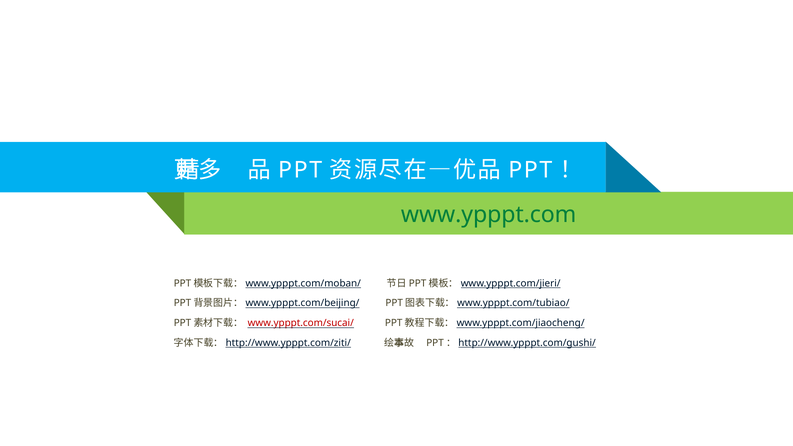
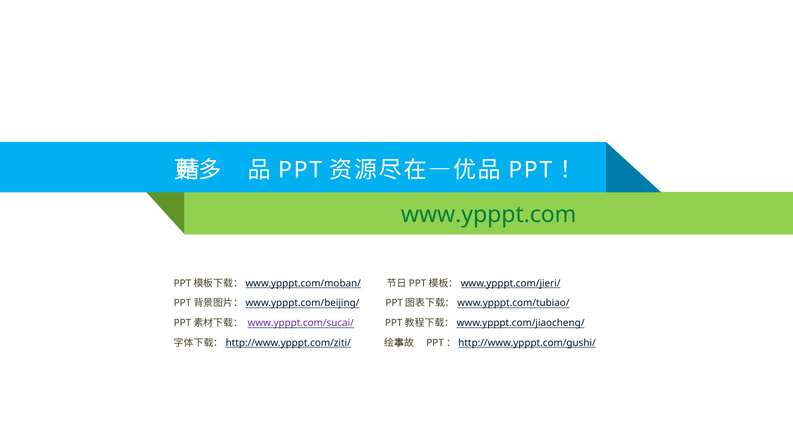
www.ypppt.com/sucai/ colour: red -> purple (301, 323)
